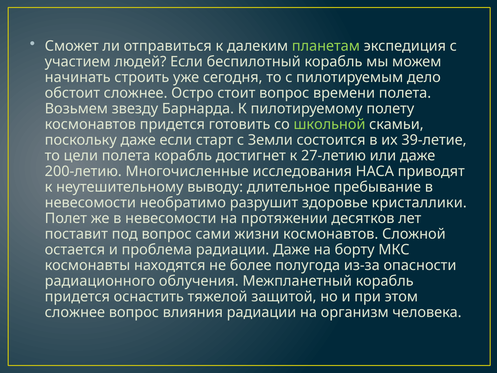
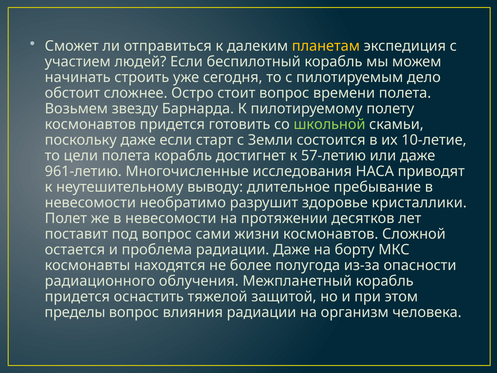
планетам colour: light green -> yellow (326, 46)
39-летие: 39-летие -> 10-летие (434, 140)
27-летию: 27-летию -> 57-летию (333, 156)
200-летию: 200-летию -> 961-летию (83, 171)
сложнее: сложнее -> пределы (75, 312)
